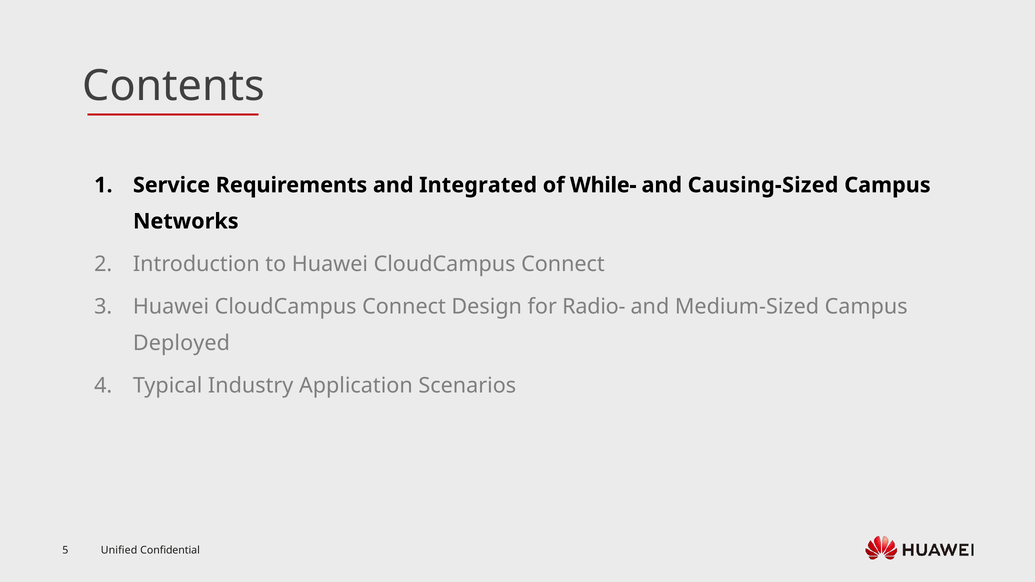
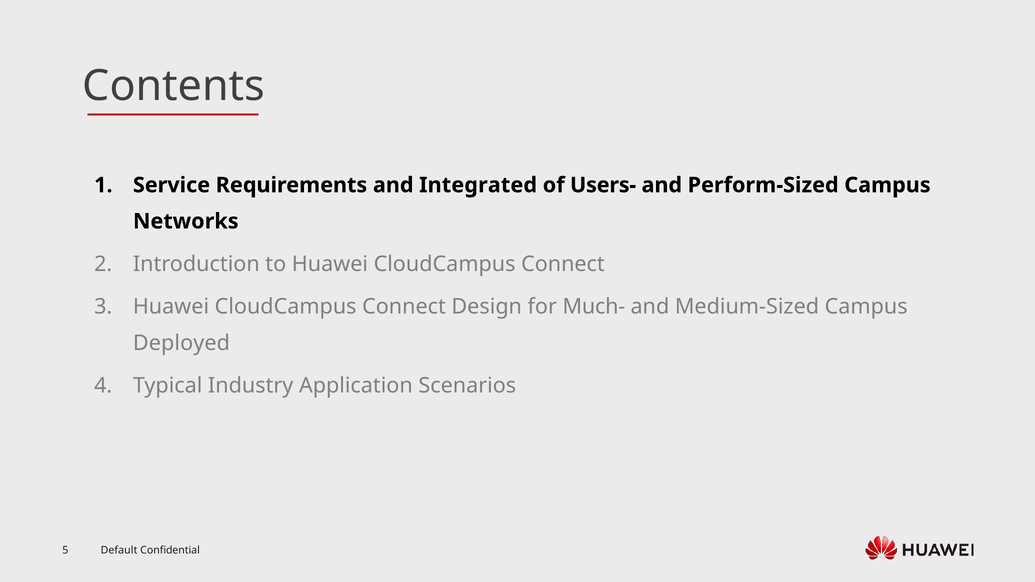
While-: While- -> Users- (603, 185)
Causing-Sized: Causing-Sized -> Perform-Sized (763, 185)
Radio-: Radio- -> Much- (594, 307)
Unified: Unified -> Default (119, 550)
